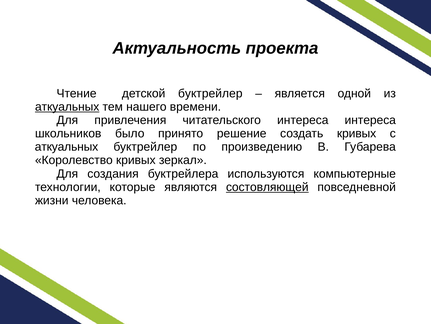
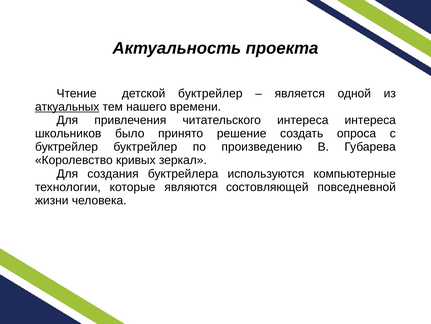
создать кривых: кривых -> опроса (357, 133)
аткуальных: аткуальных -> буктрейлер (66, 147)
состовляющей underline: present -> none (267, 187)
